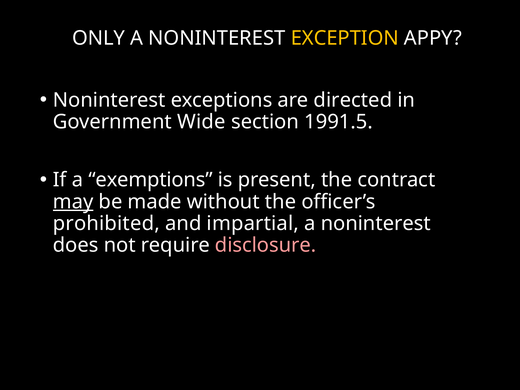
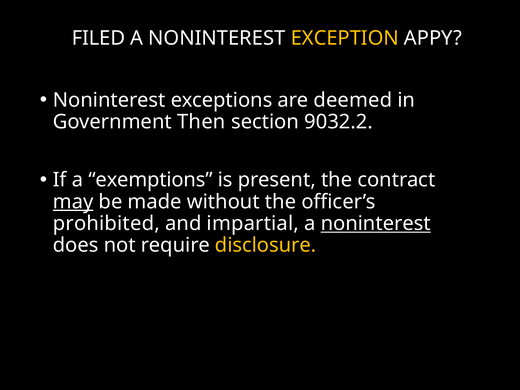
ONLY: ONLY -> FILED (99, 38)
directed: directed -> deemed (353, 100)
Wide: Wide -> Then (201, 122)
1991.5: 1991.5 -> 9032.2 (339, 122)
noninterest underline: none -> present (376, 223)
disclosure colour: pink -> yellow (266, 245)
